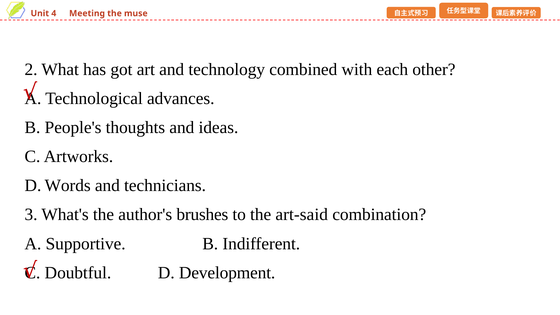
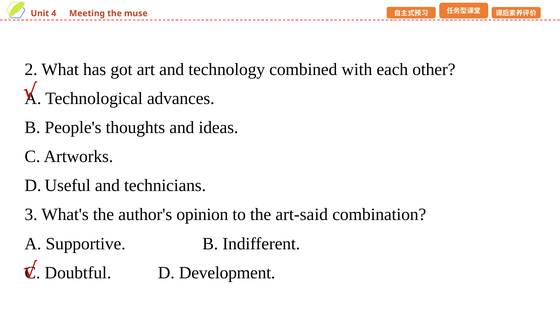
Words: Words -> Useful (68, 186)
brushes: brushes -> opinion (202, 215)
